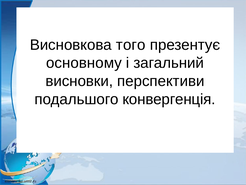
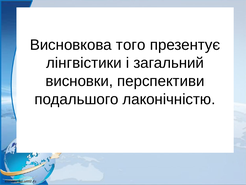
основному: основному -> лінгвістики (84, 63)
конвергенція: конвергенція -> лаконічністю (169, 99)
